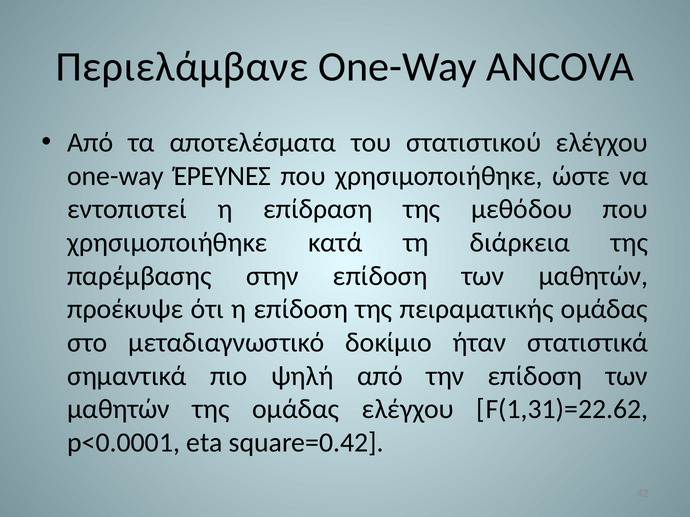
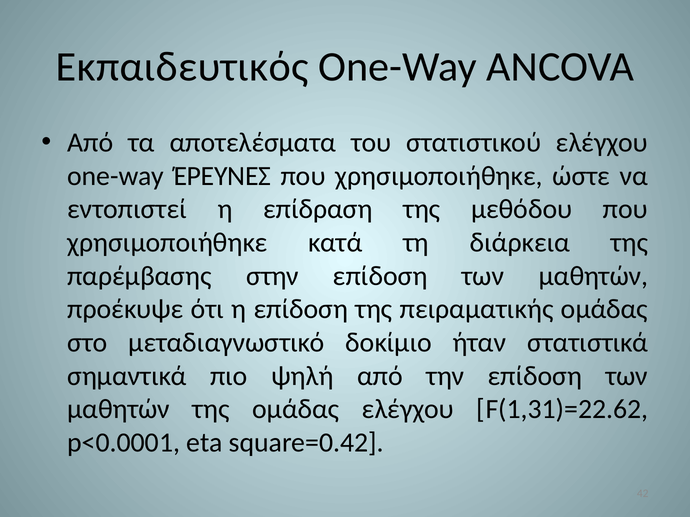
Περιελάμβανε: Περιελάμβανε -> Εκπαιδευτικός (182, 67)
